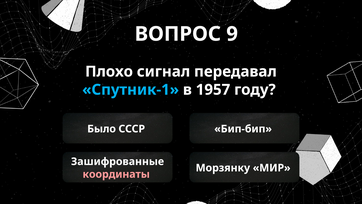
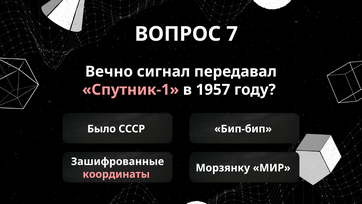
9: 9 -> 7 (232, 34)
Плохо: Плохо -> Вечно (109, 71)
Спутник-1 colour: light blue -> pink (131, 90)
